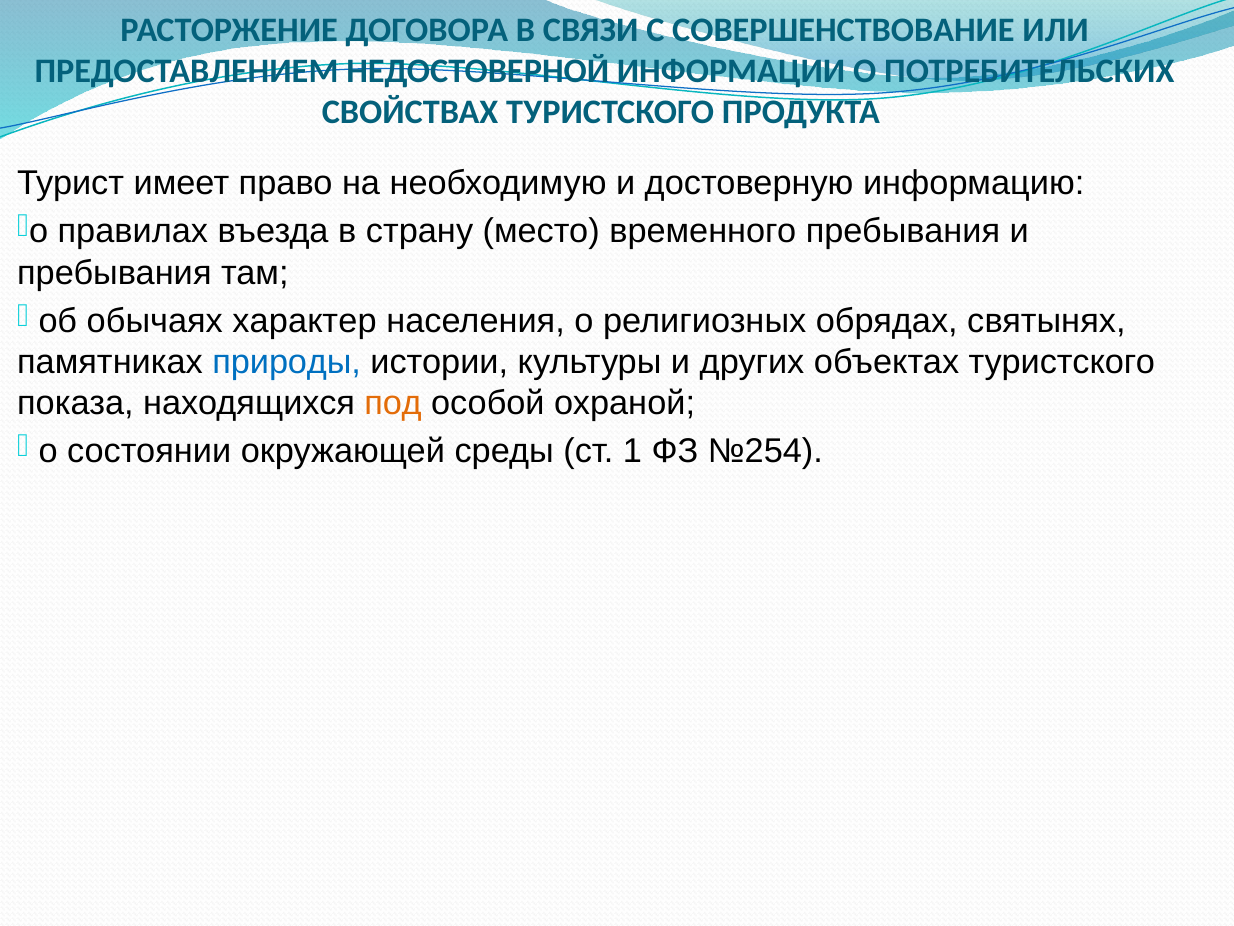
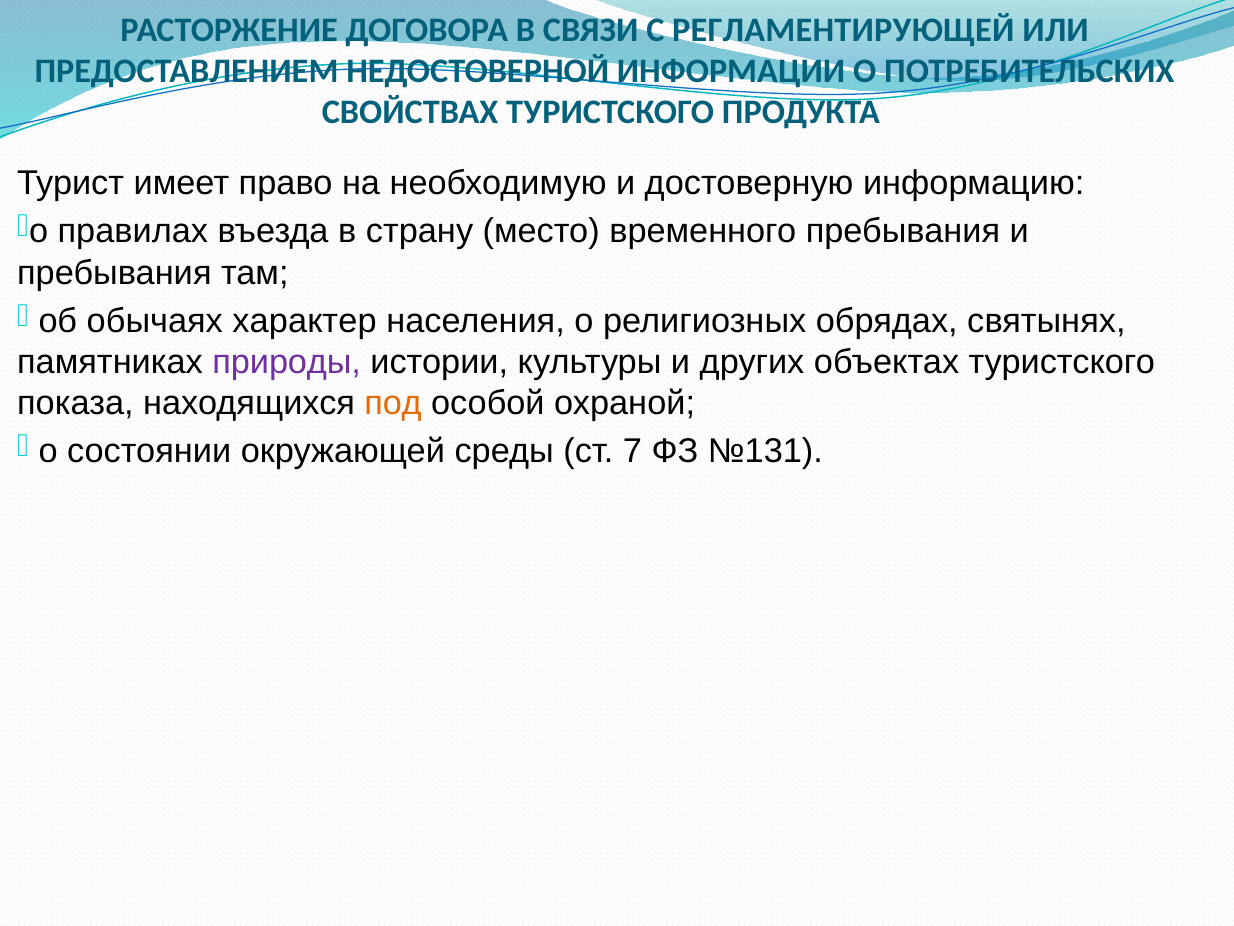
СОВЕРШЕНСТВОВАНИЕ: СОВЕРШЕНСТВОВАНИЕ -> РЕГЛАМЕНТИРУЮЩЕЙ (843, 30)
природы colour: blue -> purple (287, 362)
1: 1 -> 7 (632, 451)
№254: №254 -> №131 (765, 451)
